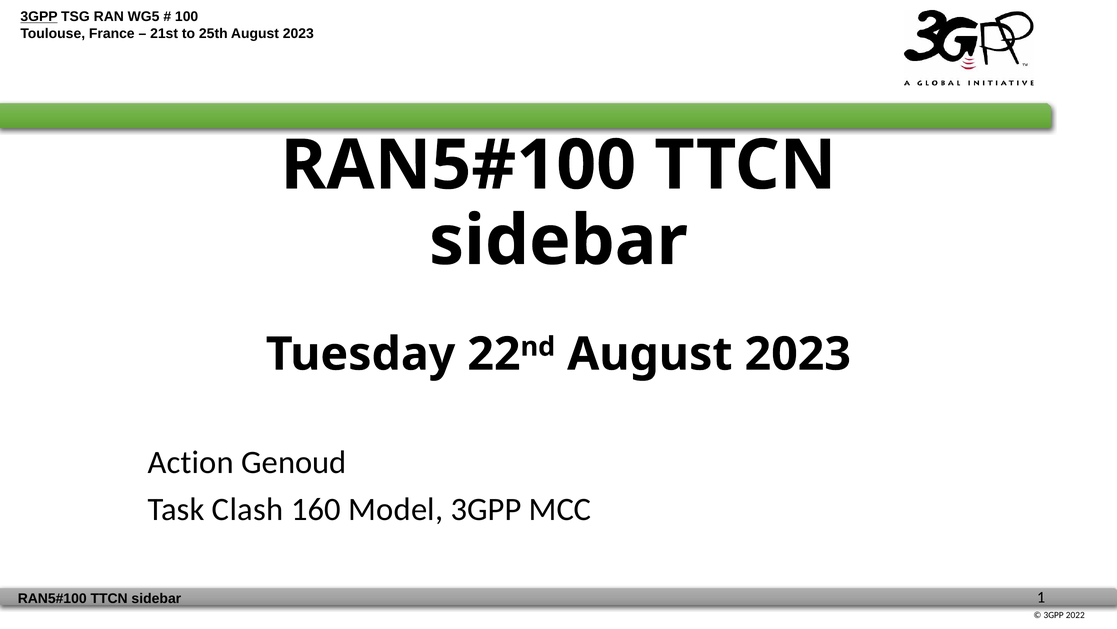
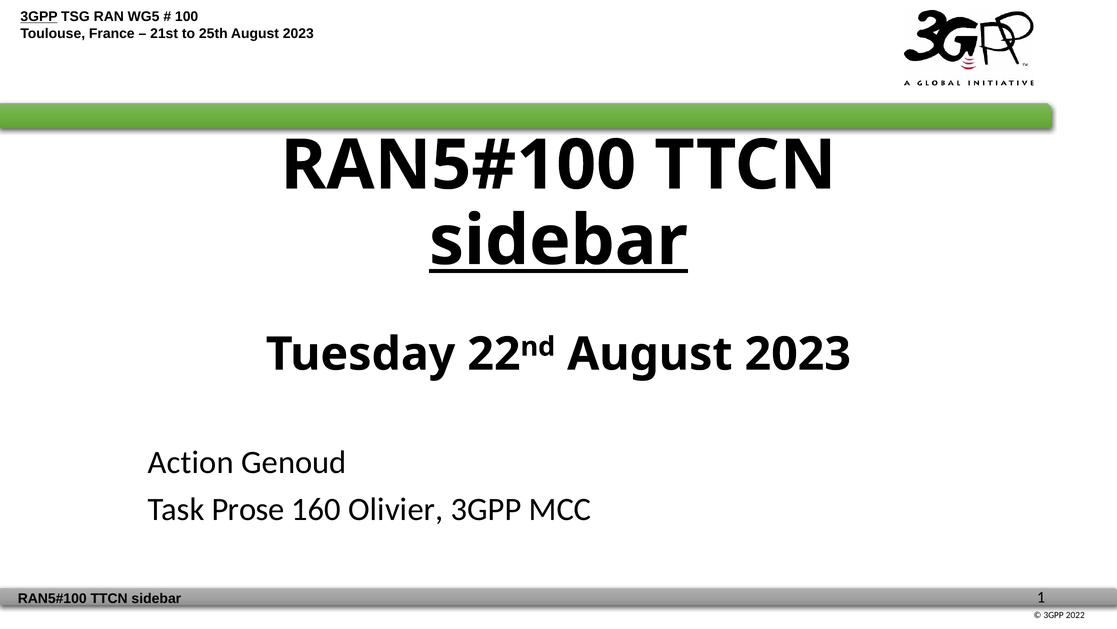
sidebar underline: none -> present (558, 241)
Clash: Clash -> Prose (248, 509)
Model: Model -> Olivier (396, 509)
